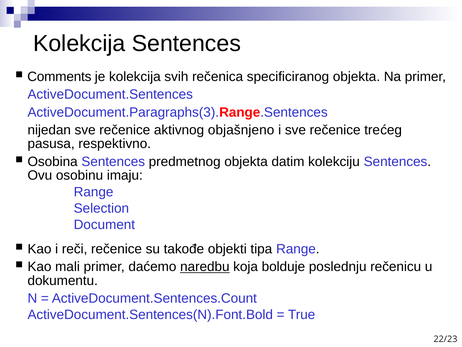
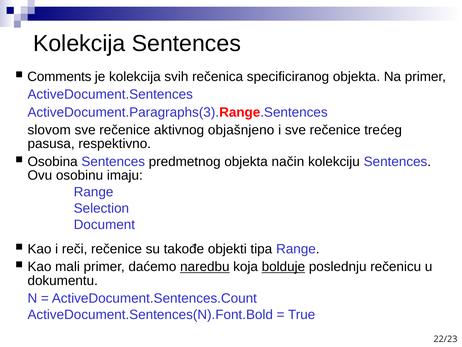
nijedan: nijedan -> slovom (49, 130)
datim: datim -> način (288, 161)
bolduje underline: none -> present (283, 266)
